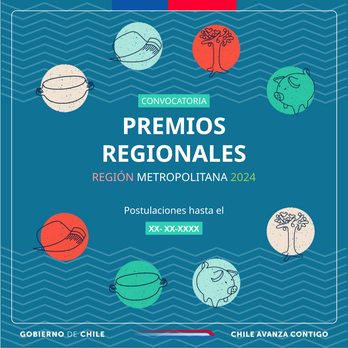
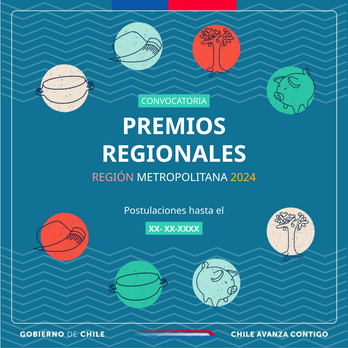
2024 colour: light green -> yellow (243, 177)
